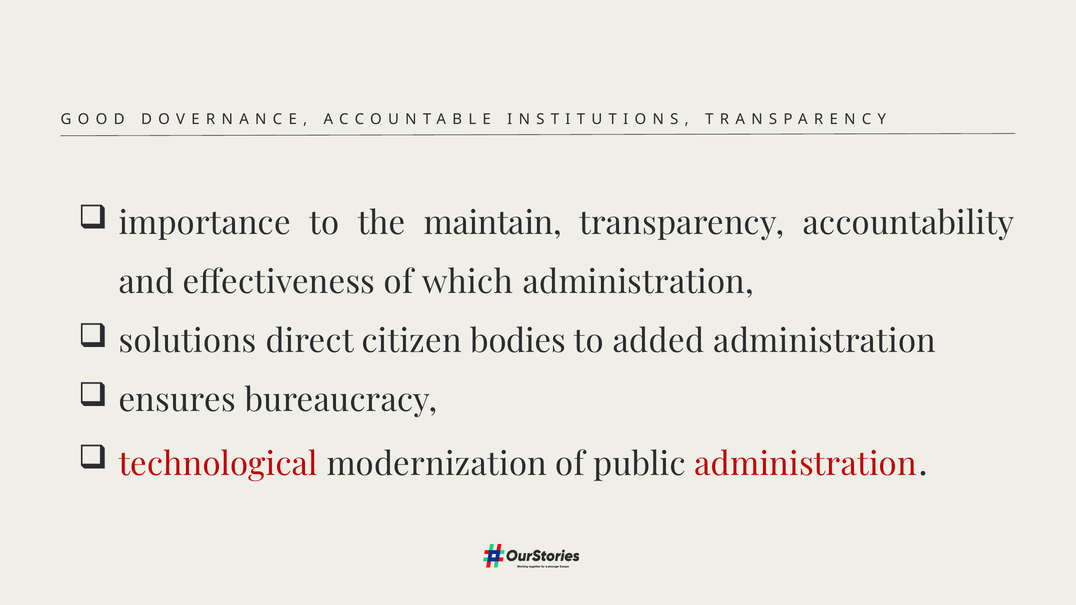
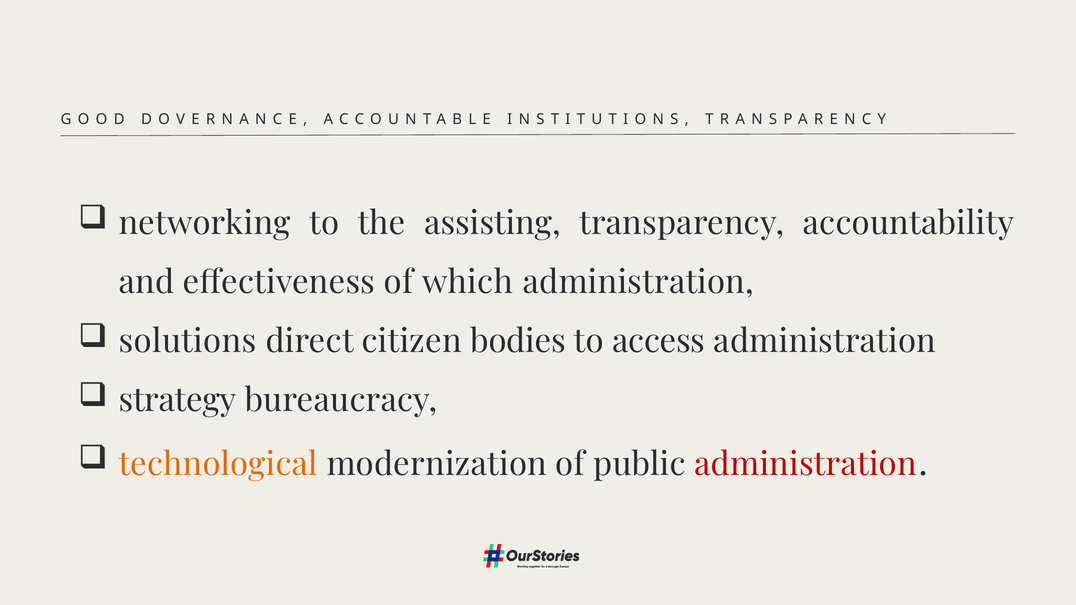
importance: importance -> networking (205, 223)
maintain: maintain -> assisting (493, 223)
added: added -> access (659, 342)
ensures: ensures -> strategy (178, 401)
technological colour: red -> orange (218, 465)
